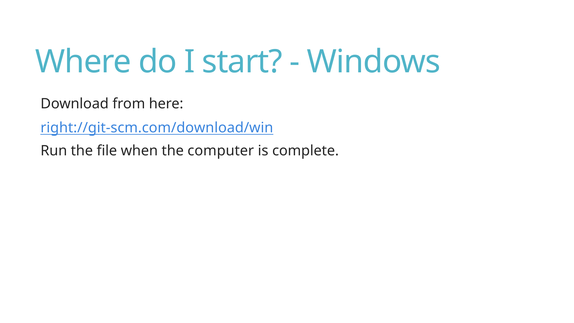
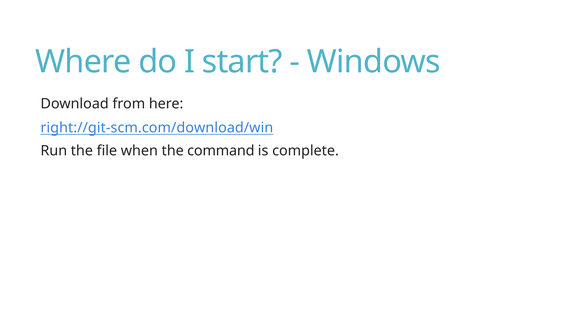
computer: computer -> command (221, 151)
